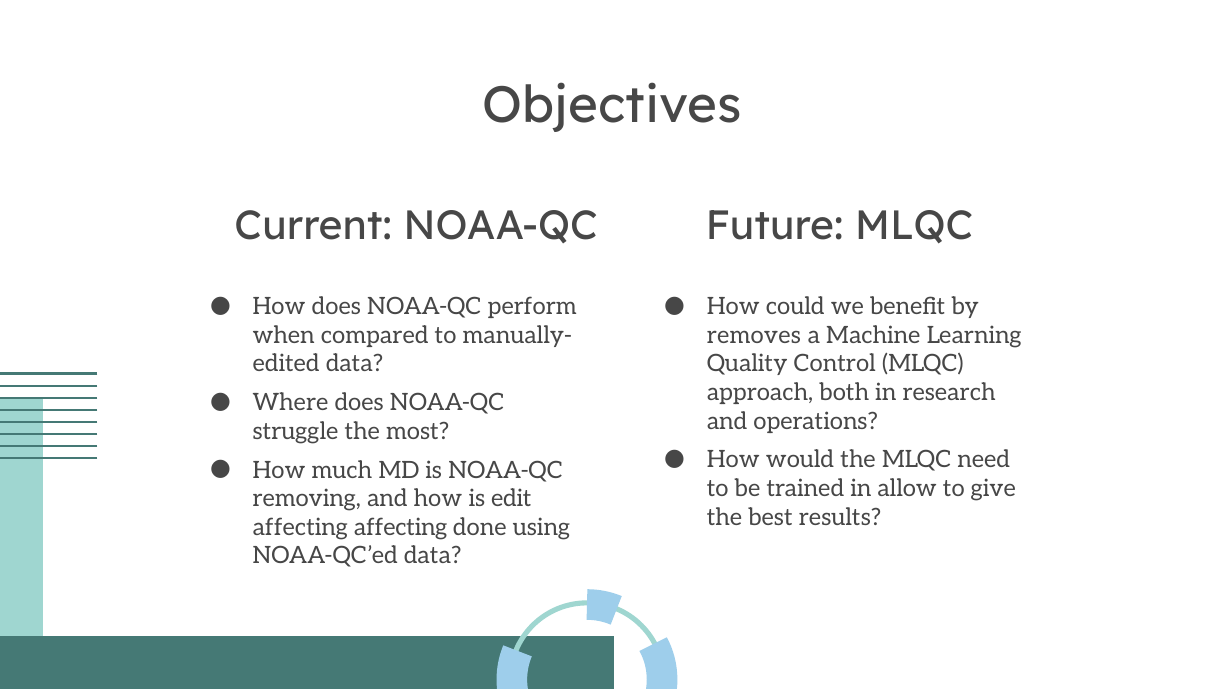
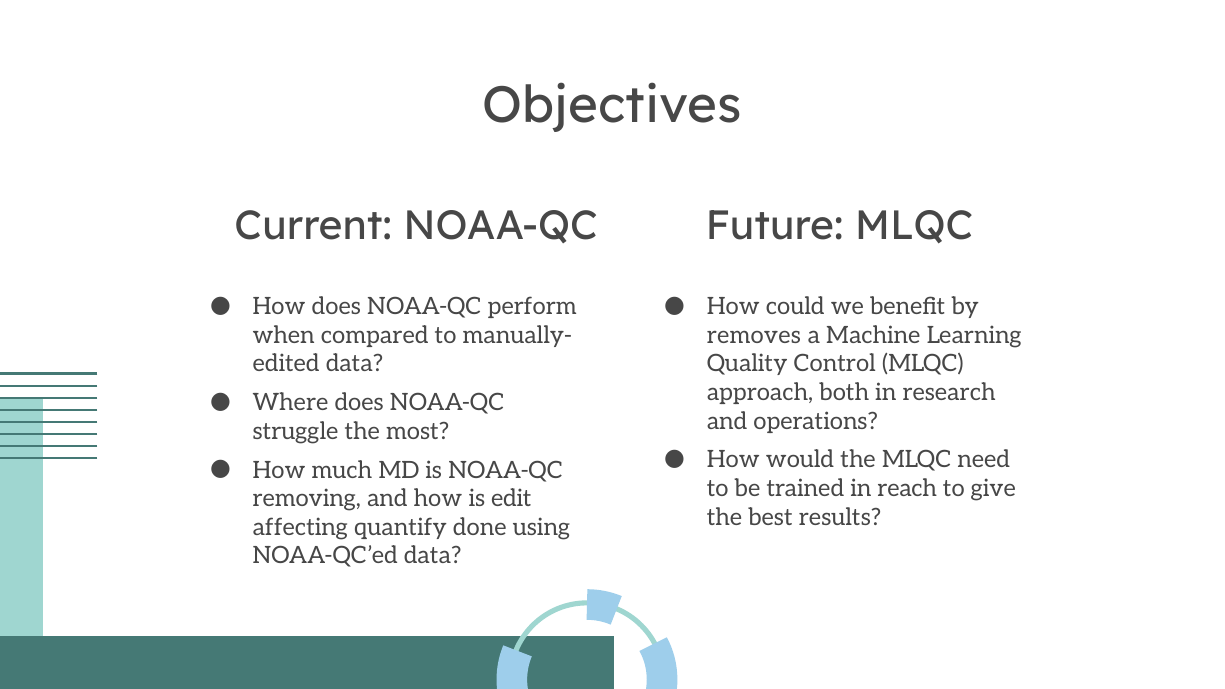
allow: allow -> reach (907, 489)
affecting affecting: affecting -> quantify (400, 528)
